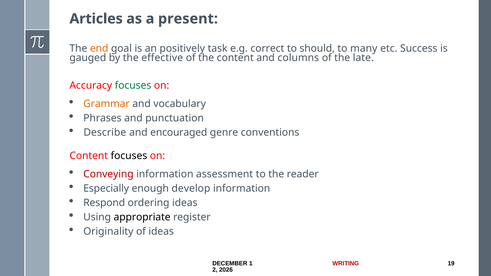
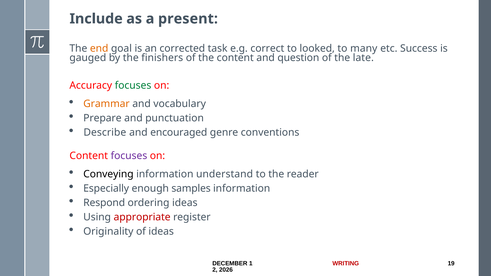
Articles: Articles -> Include (96, 19)
positively: positively -> corrected (182, 49)
should: should -> looked (317, 49)
effective: effective -> finishers (162, 58)
columns: columns -> question (298, 58)
Phrases: Phrases -> Prepare (102, 118)
focuses colour: black -> purple (129, 156)
Conveying colour: red -> black (108, 174)
assessment: assessment -> understand (225, 174)
develop: develop -> samples (191, 189)
appropriate colour: black -> red (142, 217)
